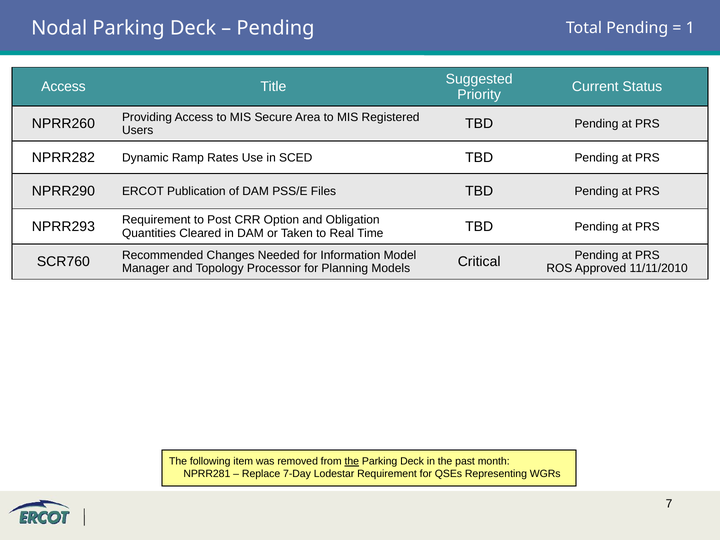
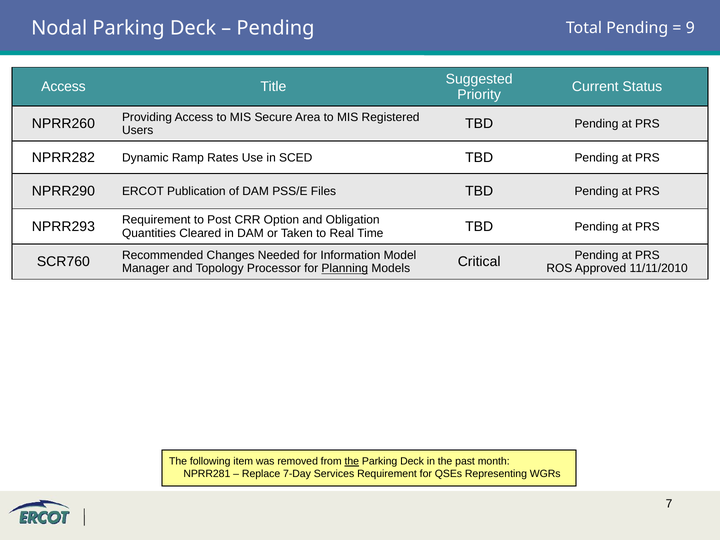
1: 1 -> 9 (690, 28)
Planning underline: none -> present (345, 269)
Lodestar: Lodestar -> Services (334, 474)
